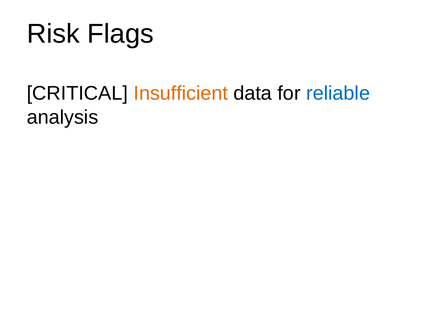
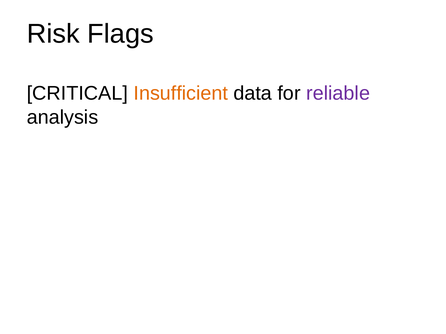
reliable colour: blue -> purple (338, 94)
